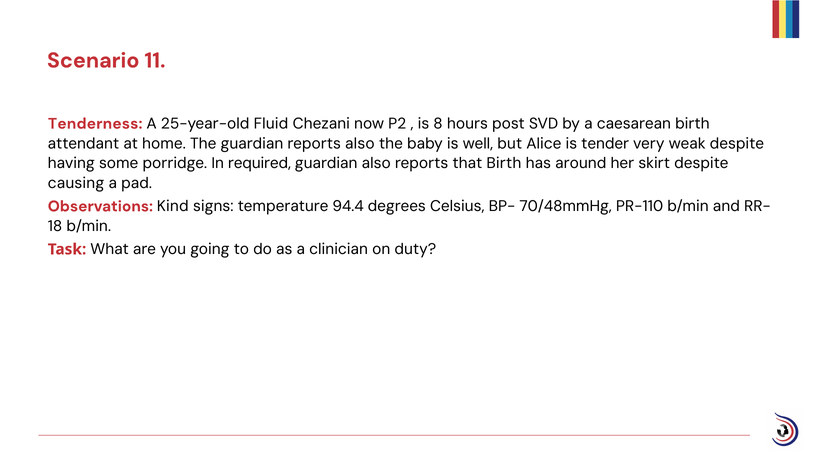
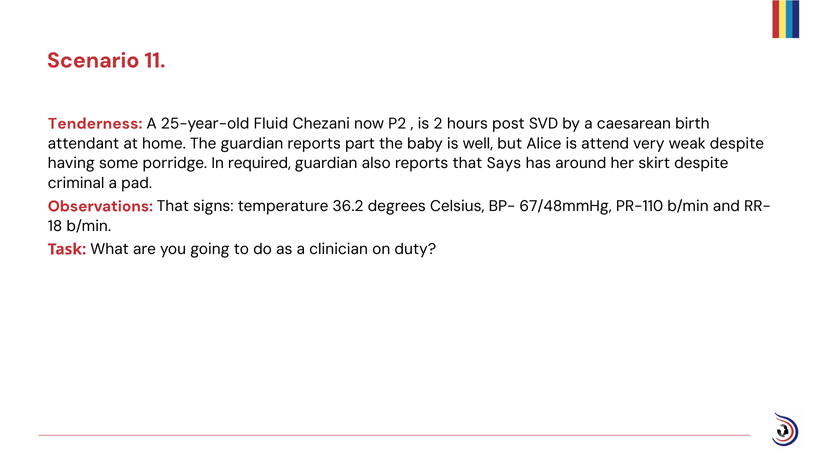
8: 8 -> 2 (438, 124)
reports also: also -> part (360, 144)
tender: tender -> attend (605, 144)
that Birth: Birth -> Says (504, 163)
causing: causing -> criminal (76, 183)
Observations Kind: Kind -> That (173, 206)
94.4: 94.4 -> 36.2 (348, 206)
70/48mmHg: 70/48mmHg -> 67/48mmHg (566, 206)
